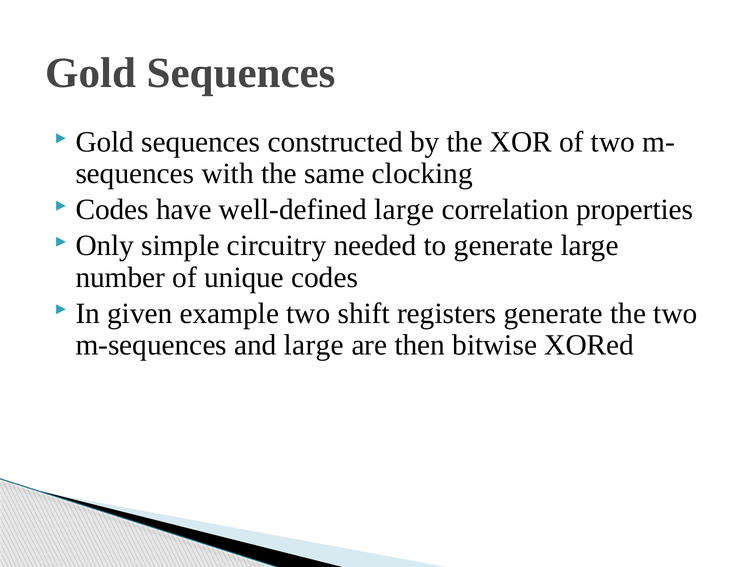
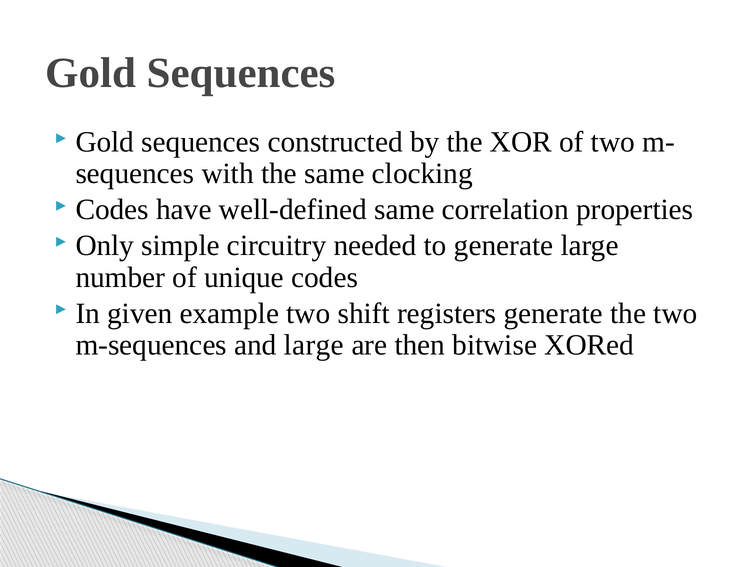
well-defined large: large -> same (404, 210)
